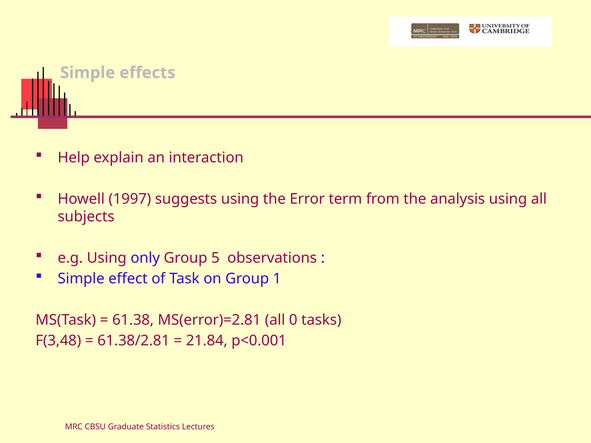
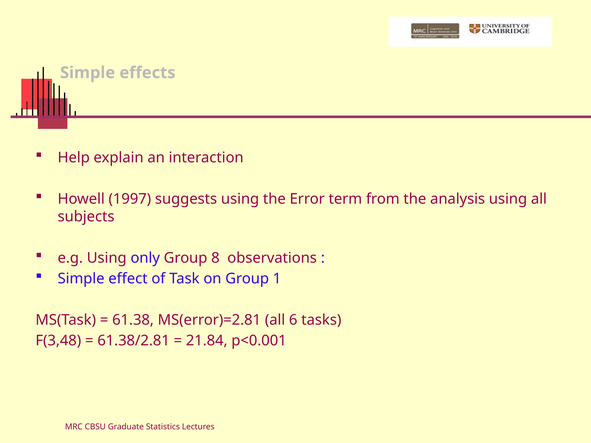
5: 5 -> 8 (215, 258)
0: 0 -> 6 (293, 320)
